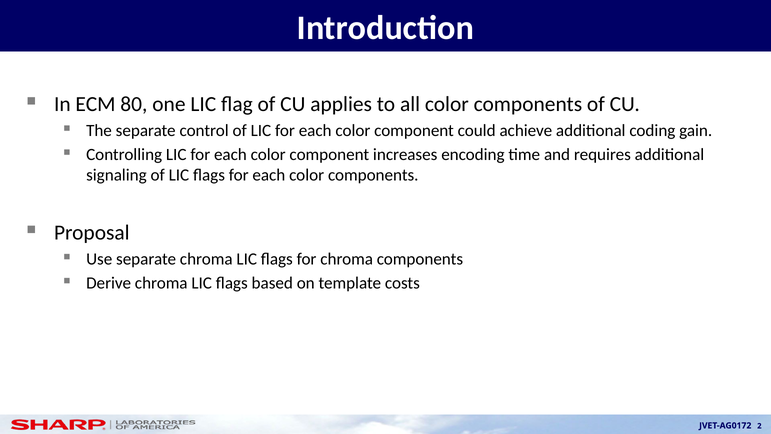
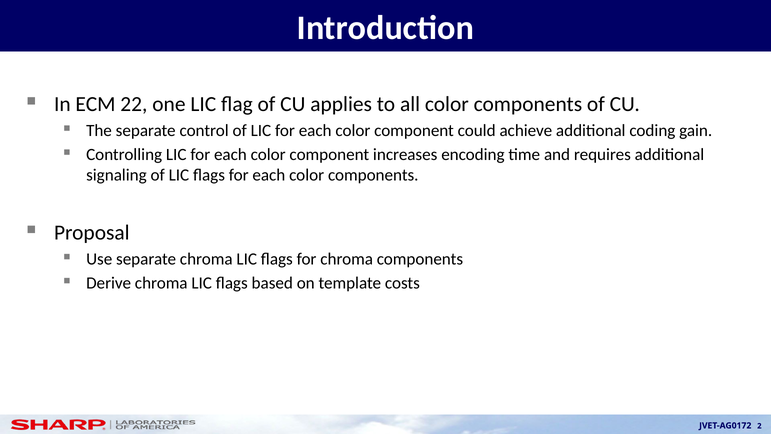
80: 80 -> 22 (134, 104)
